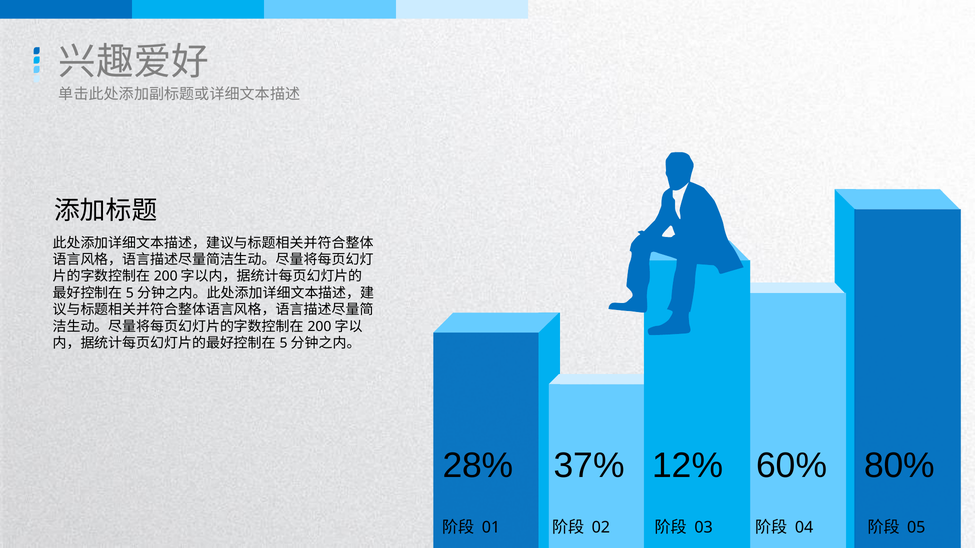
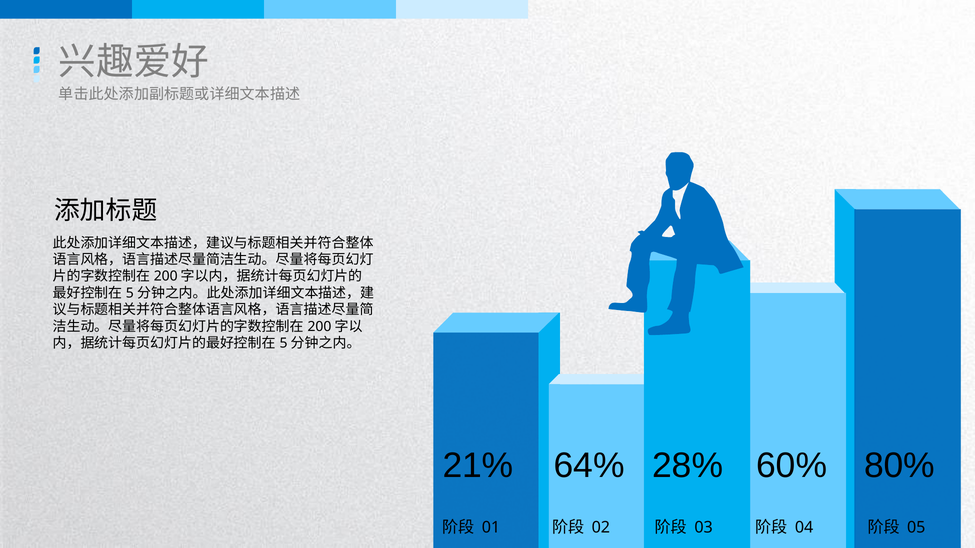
28%: 28% -> 21% (478, 466)
37%: 37% -> 64% (589, 466)
12%: 12% -> 28% (688, 466)
